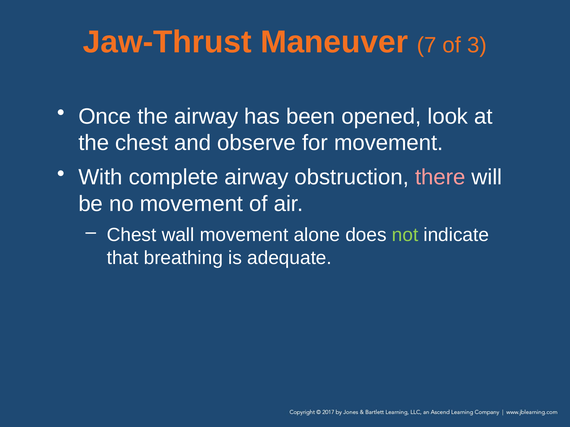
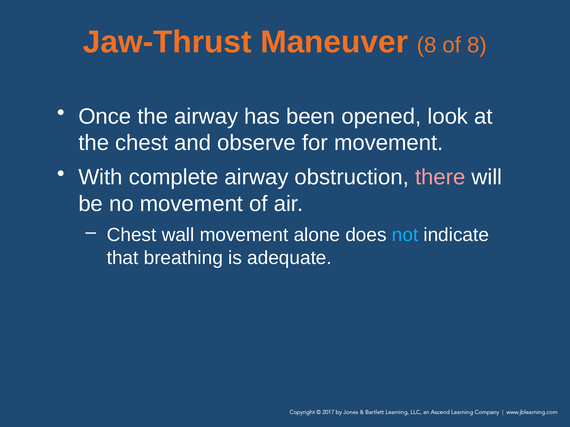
Maneuver 7: 7 -> 8 (427, 45)
of 3: 3 -> 8 (477, 45)
not colour: light green -> light blue (405, 235)
